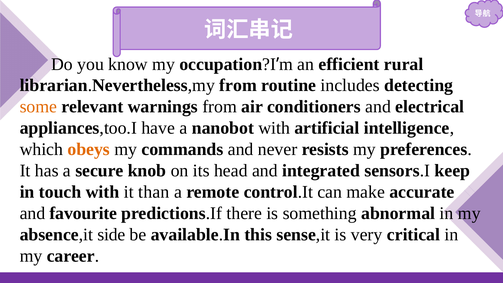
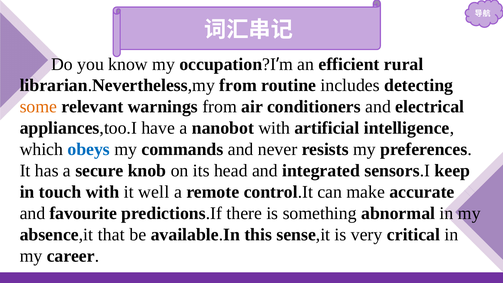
obeys colour: orange -> blue (89, 149)
than: than -> well (154, 192)
side: side -> that (111, 234)
